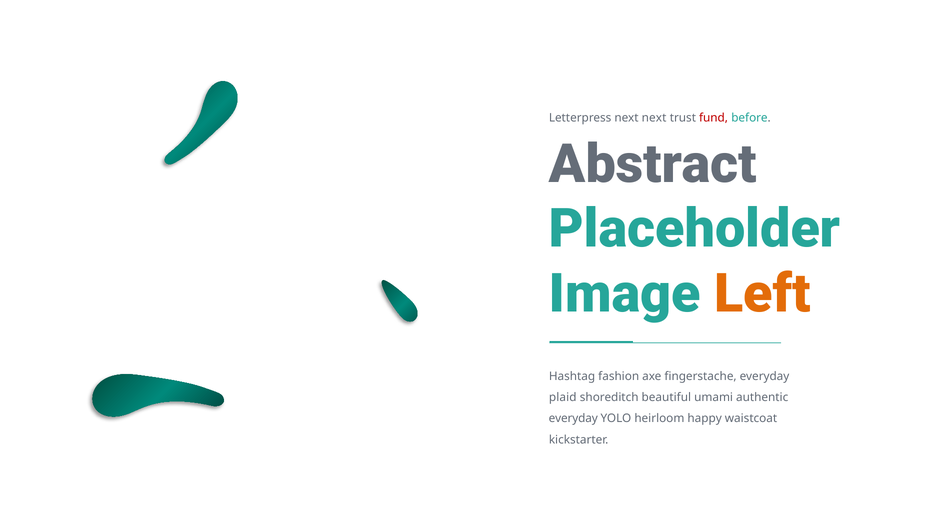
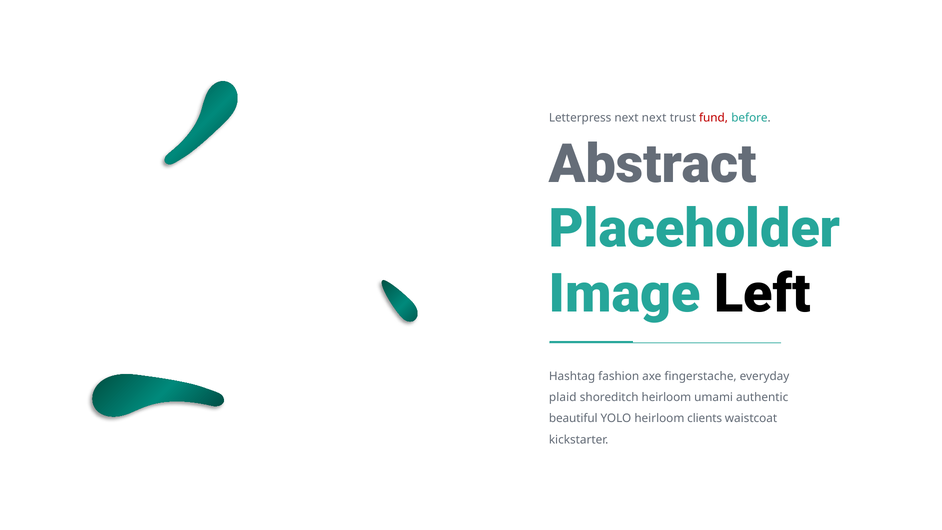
Left colour: orange -> black (762, 294)
shoreditch beautiful: beautiful -> heirloom (666, 397)
everyday: everyday -> beautiful (573, 419)
happy: happy -> clients (705, 419)
